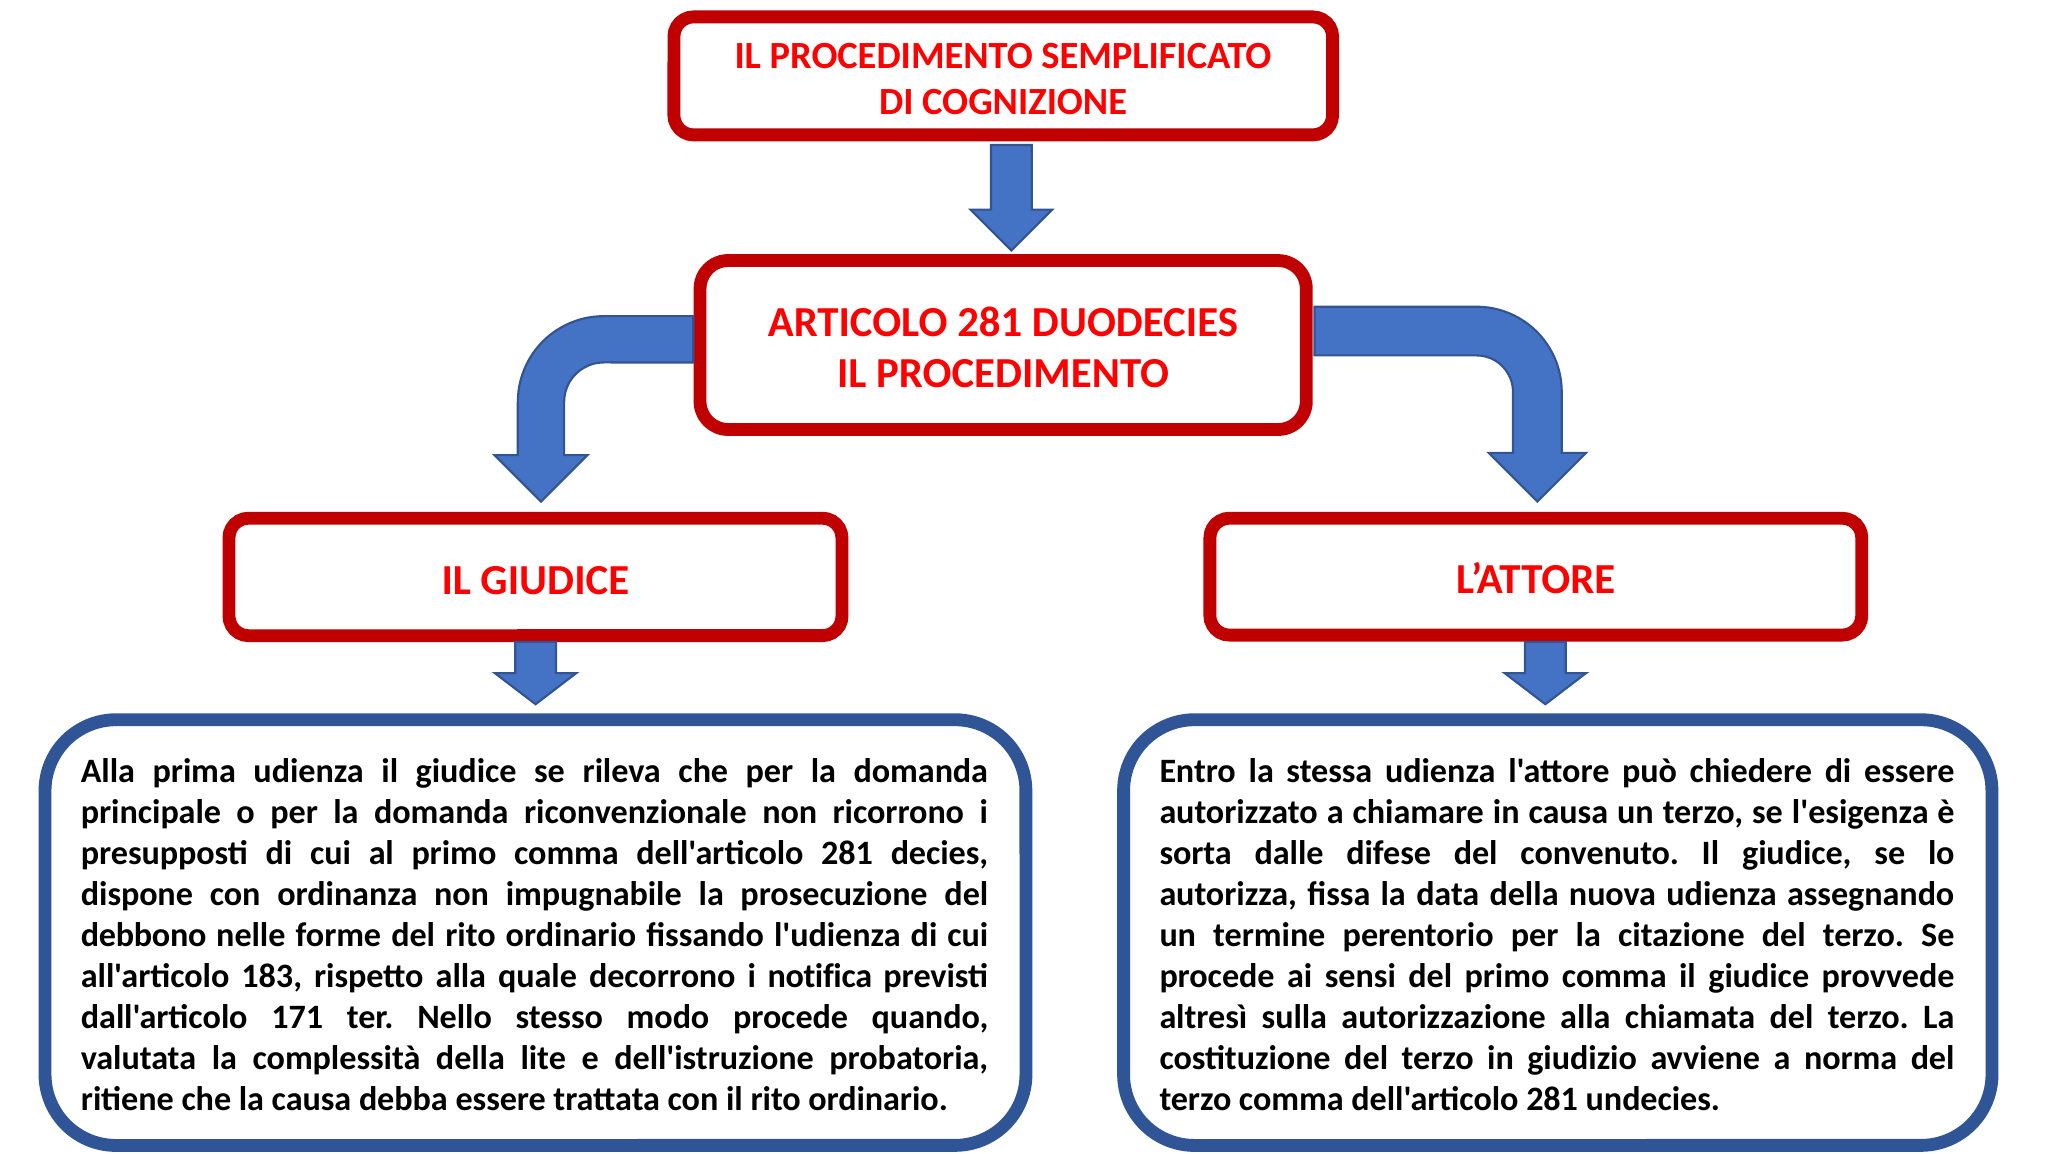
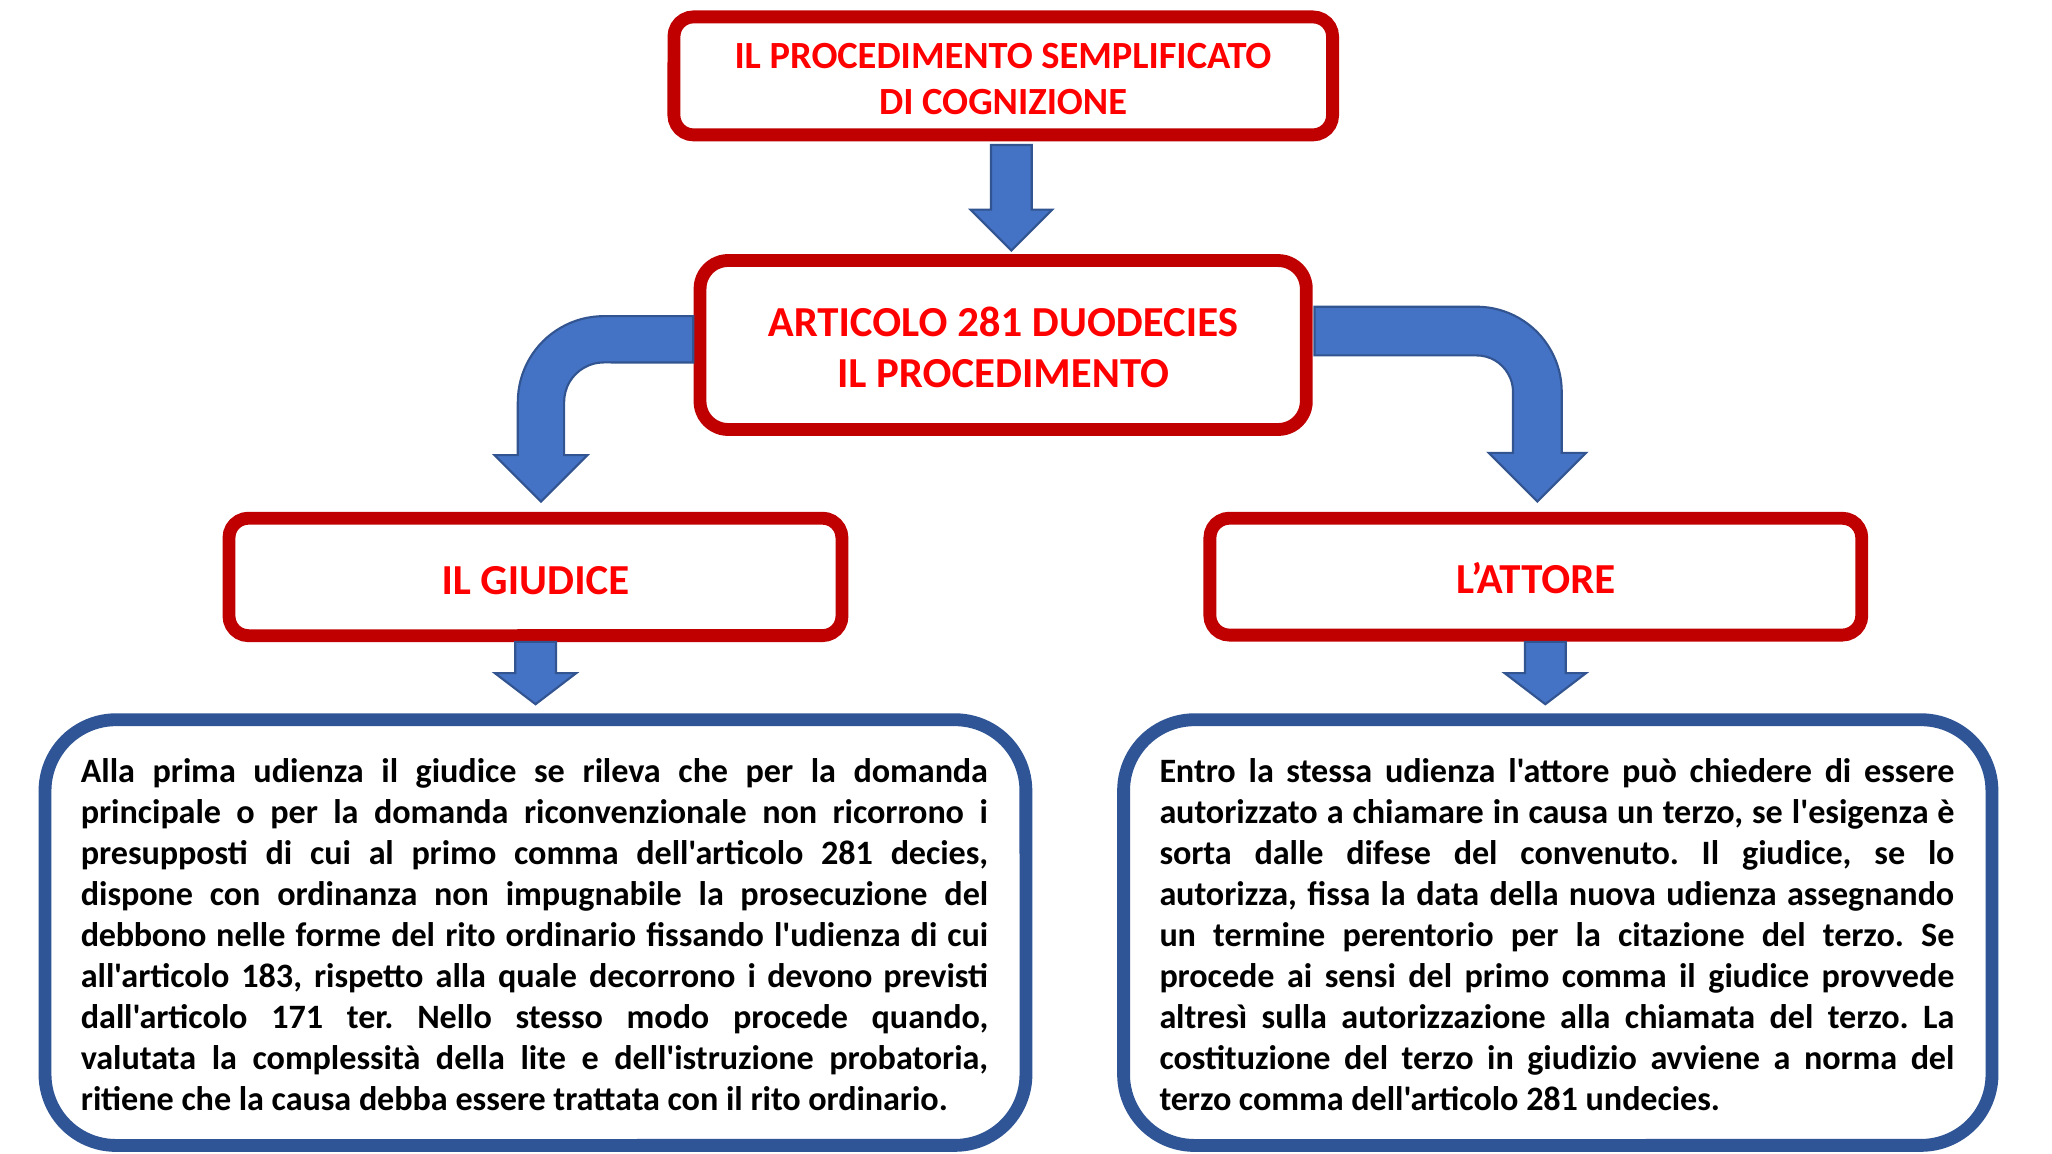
notifica: notifica -> devono (820, 976)
